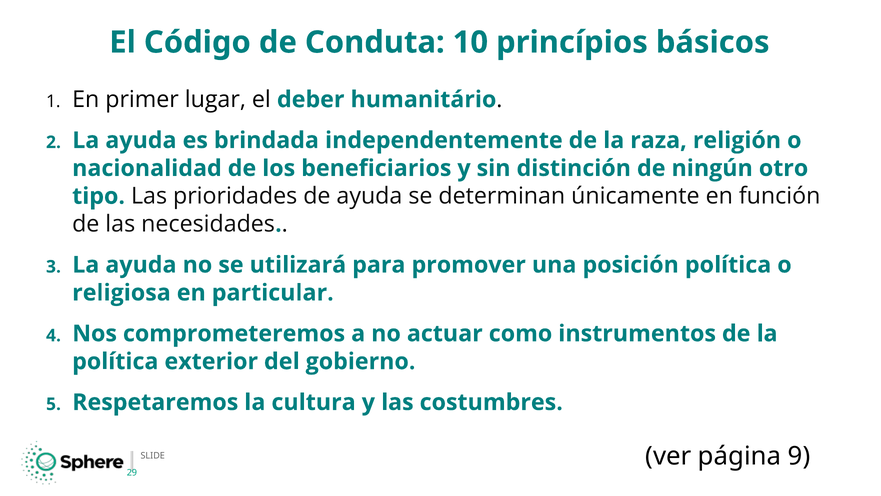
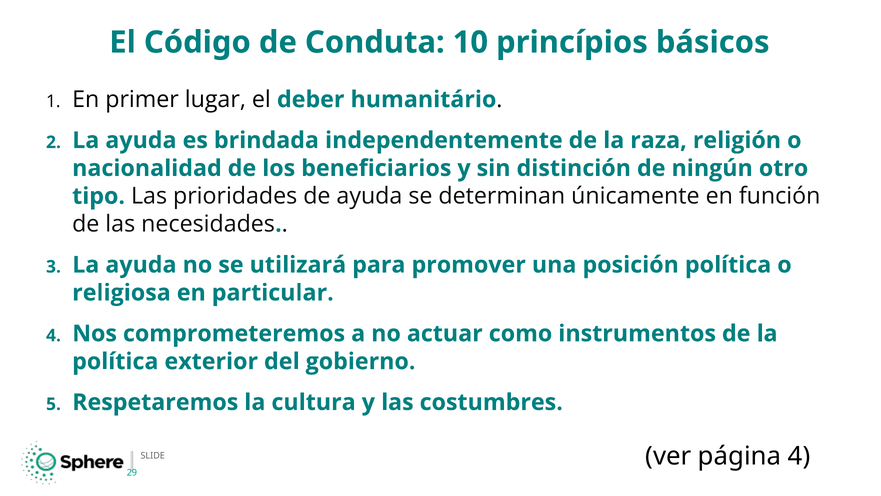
página 9: 9 -> 4 (799, 456)
